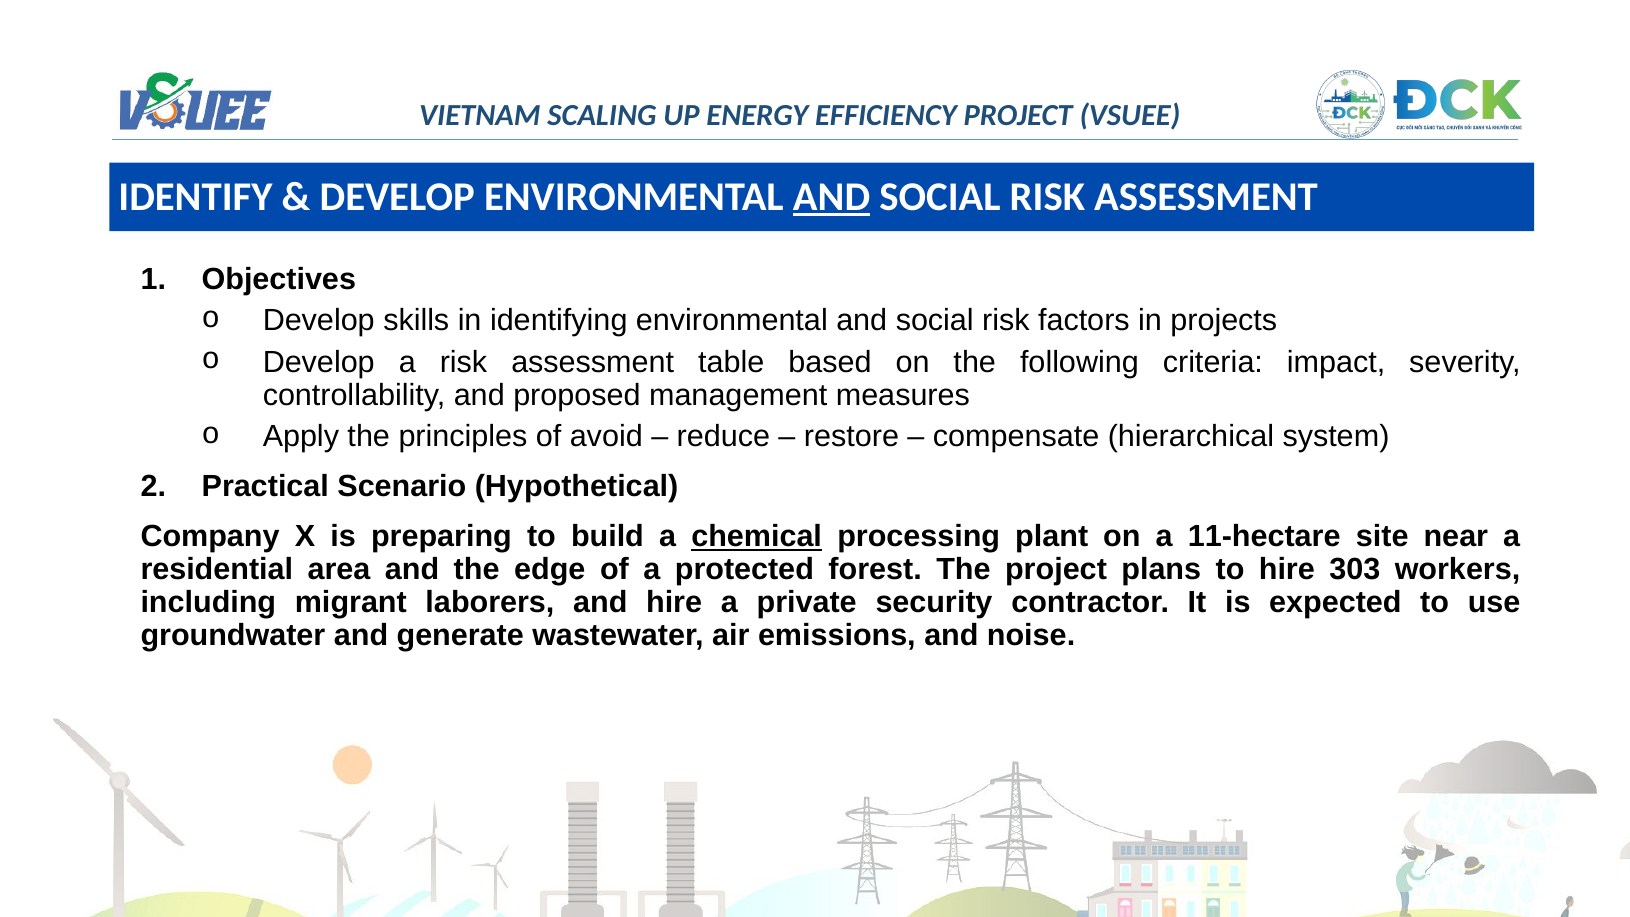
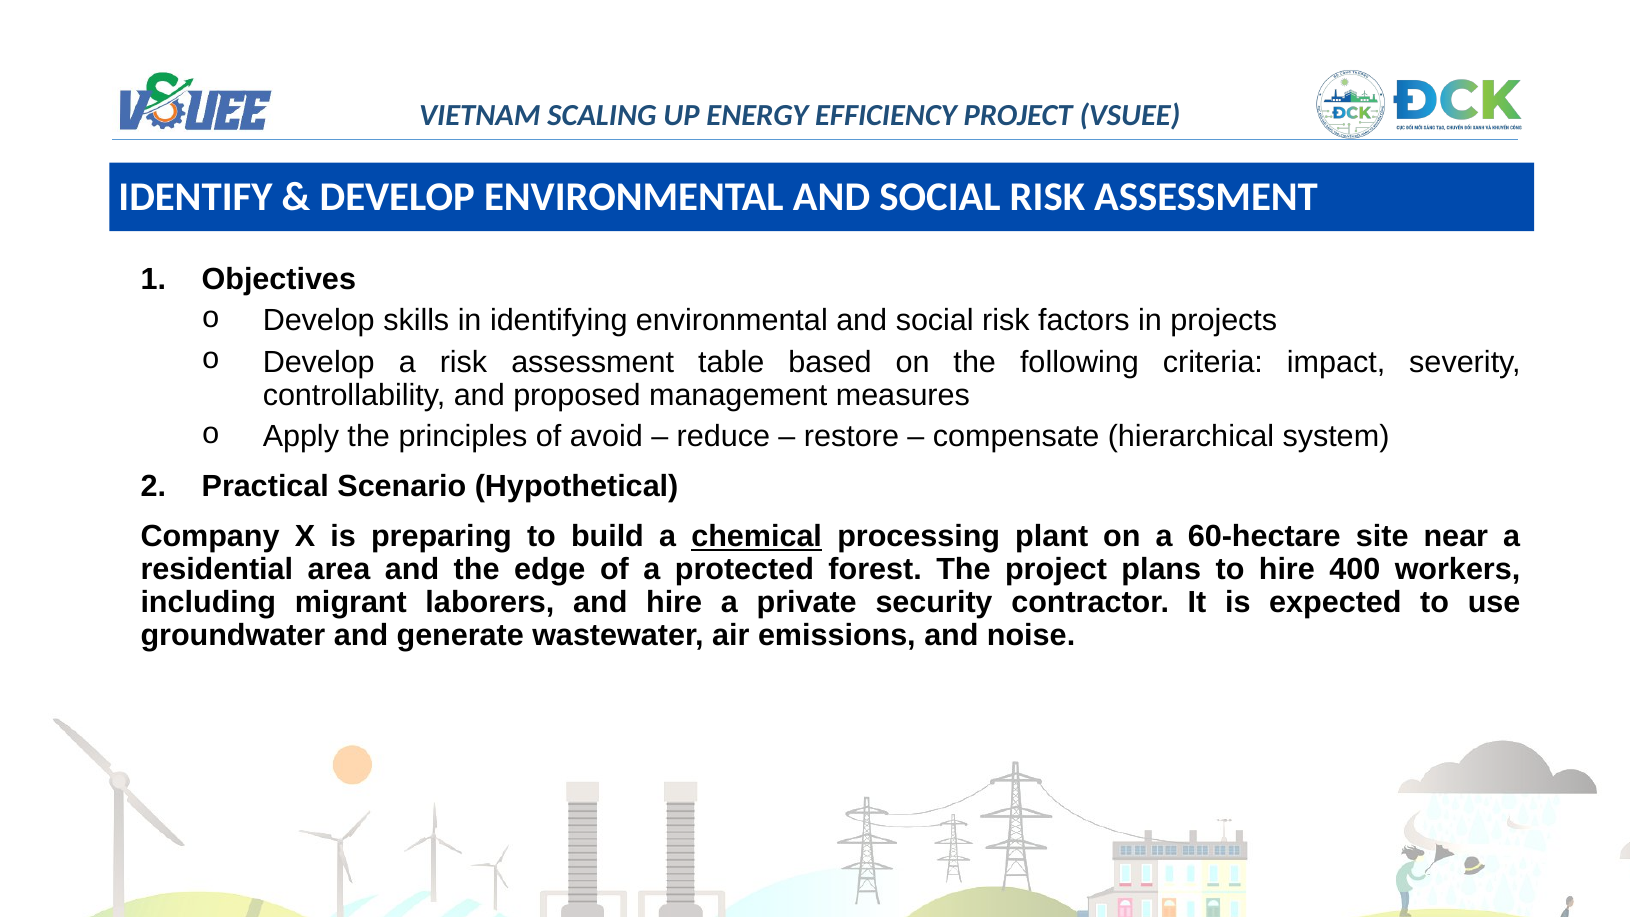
AND underline: present -> none (832, 197)
11-hectare: 11-hectare -> 60-hectare (1264, 537)
303: 303 -> 400 (1355, 570)
